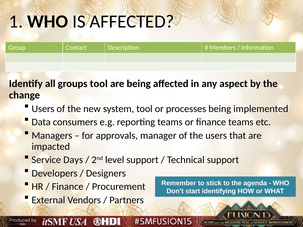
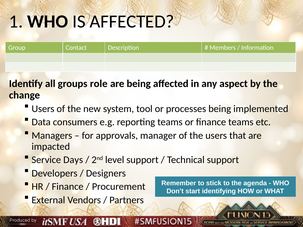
groups tool: tool -> role (99, 84)
